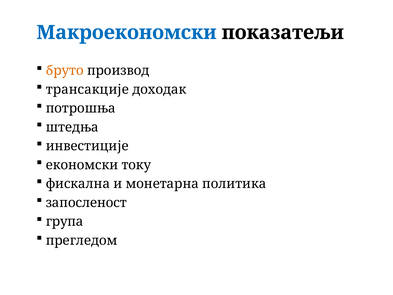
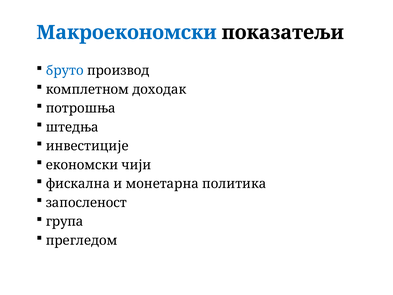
бруто colour: orange -> blue (65, 71)
трансакције: трансакције -> комплетном (87, 89)
току: току -> чији (136, 165)
